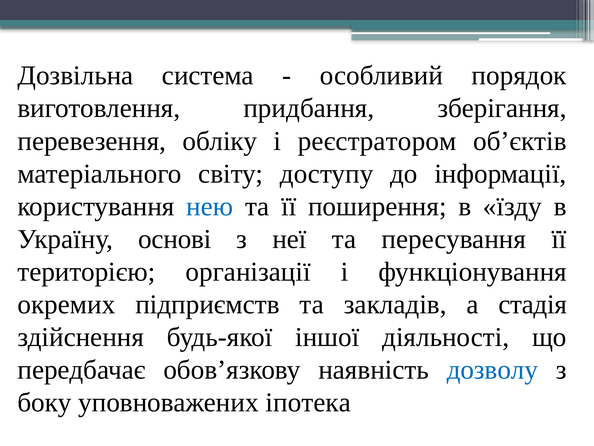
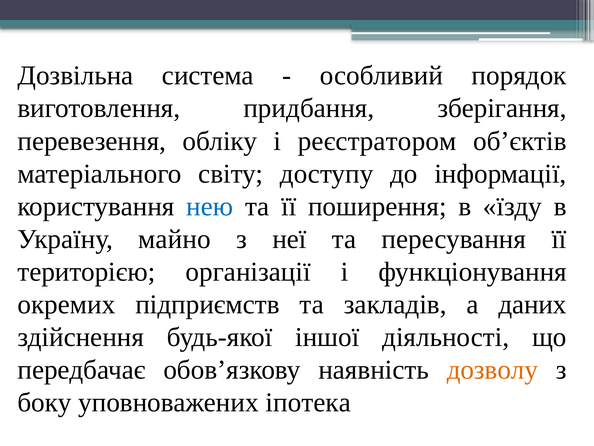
основі: основі -> майно (175, 239)
стадія: стадія -> даних (533, 304)
дозволу colour: blue -> orange (492, 370)
